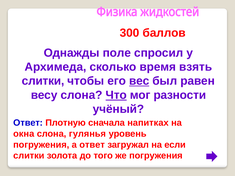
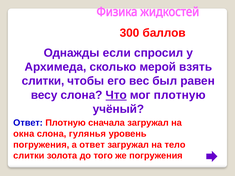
поле: поле -> если (117, 53)
время: время -> мерой (158, 67)
вес underline: present -> none (139, 81)
мог разности: разности -> плотную (180, 95)
сначала напитках: напитках -> загружал (148, 123)
если: если -> тело (175, 145)
